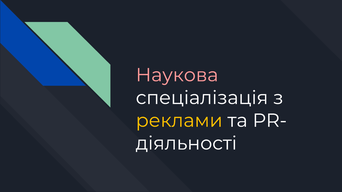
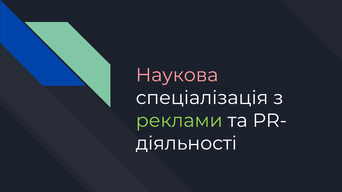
реклами colour: yellow -> light green (179, 121)
